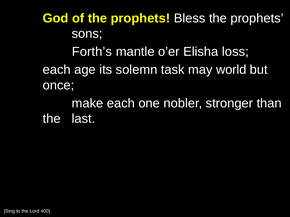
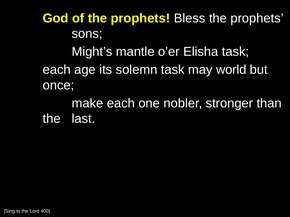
Forth’s: Forth’s -> Might’s (92, 52)
Elisha loss: loss -> task (235, 52)
